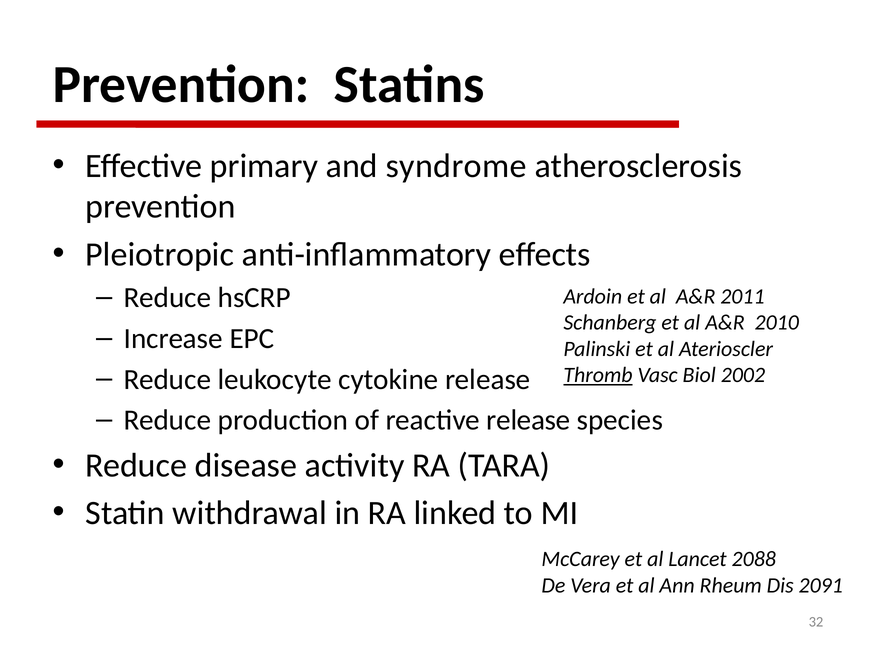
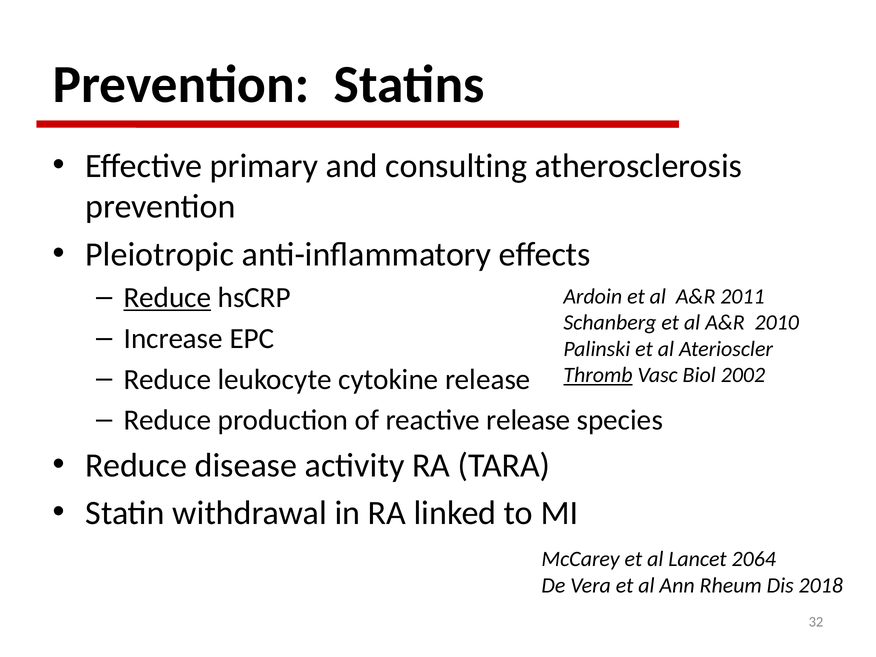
syndrome: syndrome -> consulting (456, 166)
Reduce underline: none -> present (167, 298)
2088: 2088 -> 2064 (754, 559)
2091: 2091 -> 2018 (821, 585)
